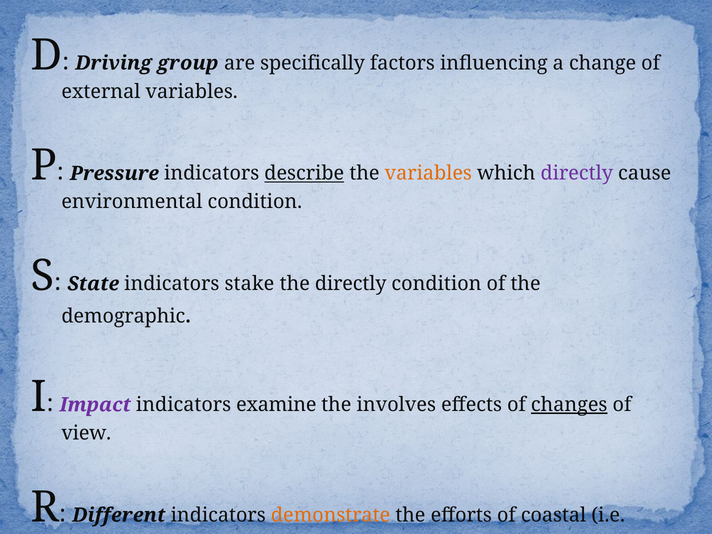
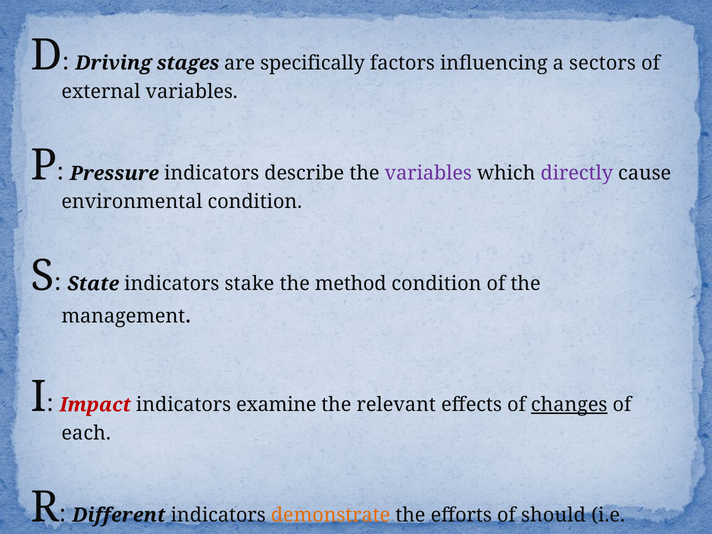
group: group -> stages (188, 63)
change: change -> sectors (602, 63)
describe underline: present -> none (304, 173)
variables colour: orange -> purple (428, 173)
the directly: directly -> method (351, 284)
demographic: demographic -> management (123, 316)
Impact colour: purple -> red (95, 405)
involves: involves -> relevant (396, 405)
view: view -> each (86, 433)
coastal: coastal -> should (553, 515)
